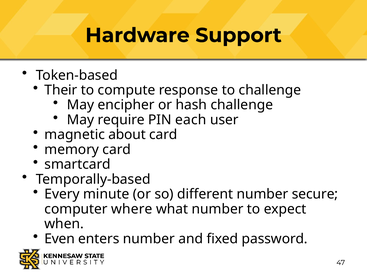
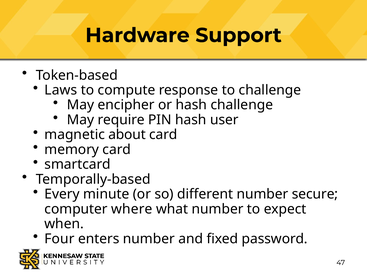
Their: Their -> Laws (61, 90)
PIN each: each -> hash (191, 120)
Even: Even -> Four (59, 239)
